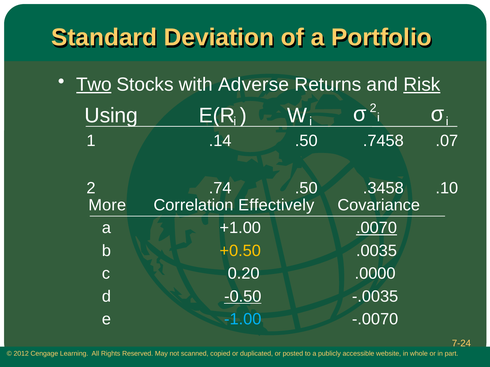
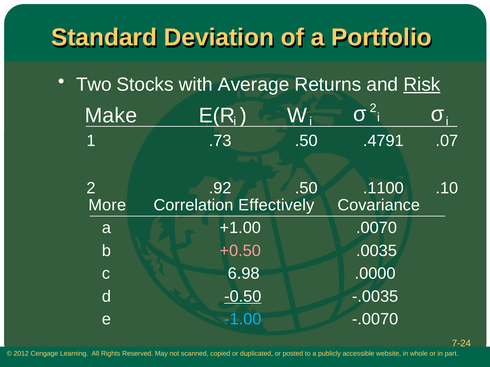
Two underline: present -> none (94, 85)
Adverse: Adverse -> Average (254, 85)
Using: Using -> Make (111, 116)
.14: .14 -> .73 (220, 141)
.7458: .7458 -> .4791 (383, 141)
.74: .74 -> .92 (220, 188)
.3458: .3458 -> .1100 (383, 188)
.0070 underline: present -> none (376, 228)
+0.50 colour: yellow -> pink (240, 251)
0.20: 0.20 -> 6.98 (244, 274)
